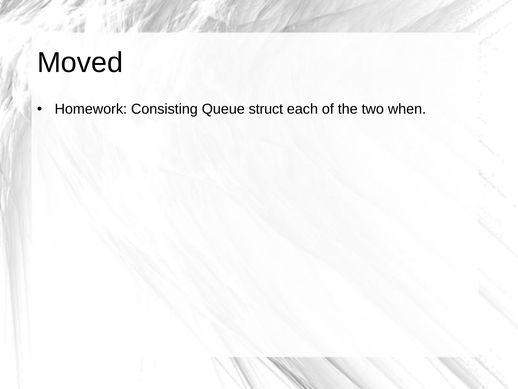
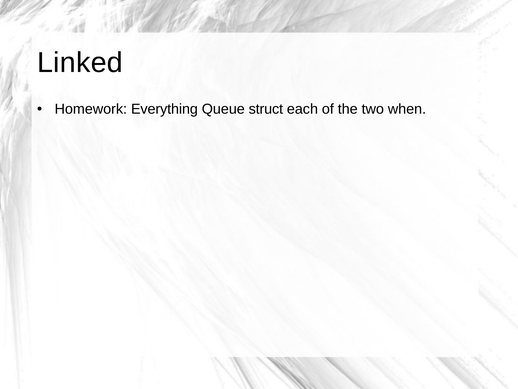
Moved: Moved -> Linked (80, 63)
Consisting: Consisting -> Everything (164, 109)
